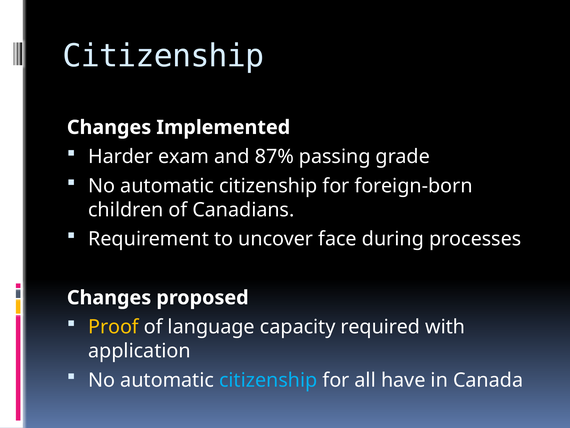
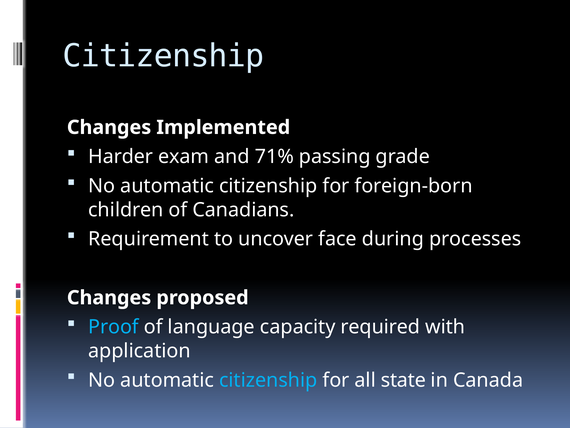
87%: 87% -> 71% (274, 157)
Proof colour: yellow -> light blue (114, 327)
have: have -> state (403, 380)
